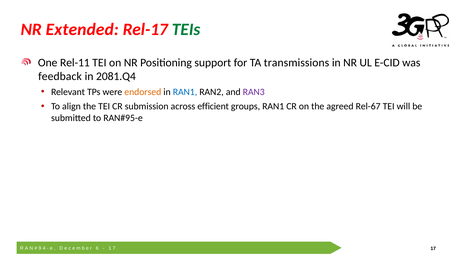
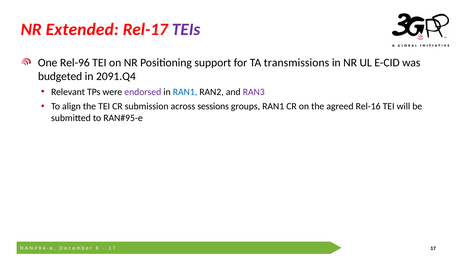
TEIs colour: green -> purple (186, 29)
Rel-11: Rel-11 -> Rel-96 (75, 63)
feedback: feedback -> budgeted (60, 76)
2081.Q4: 2081.Q4 -> 2091.Q4 (116, 76)
endorsed colour: orange -> purple (143, 92)
efficient: efficient -> sessions (213, 106)
Rel-67: Rel-67 -> Rel-16 (368, 106)
